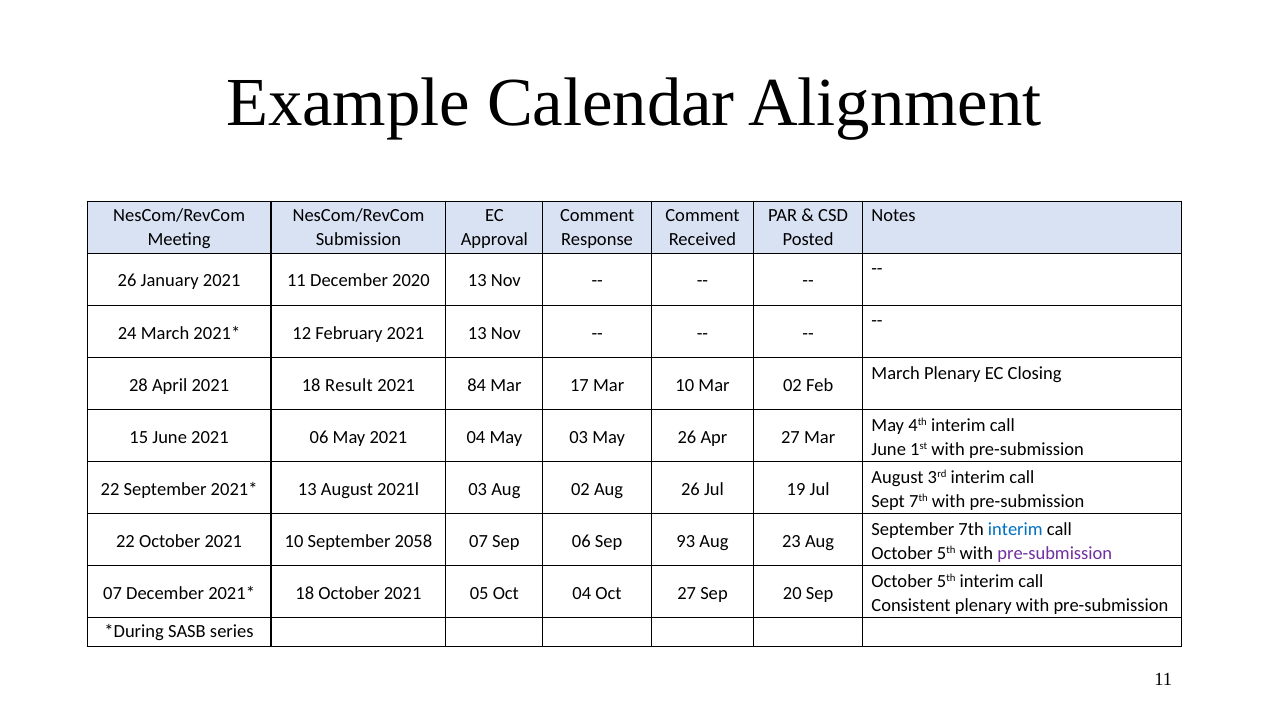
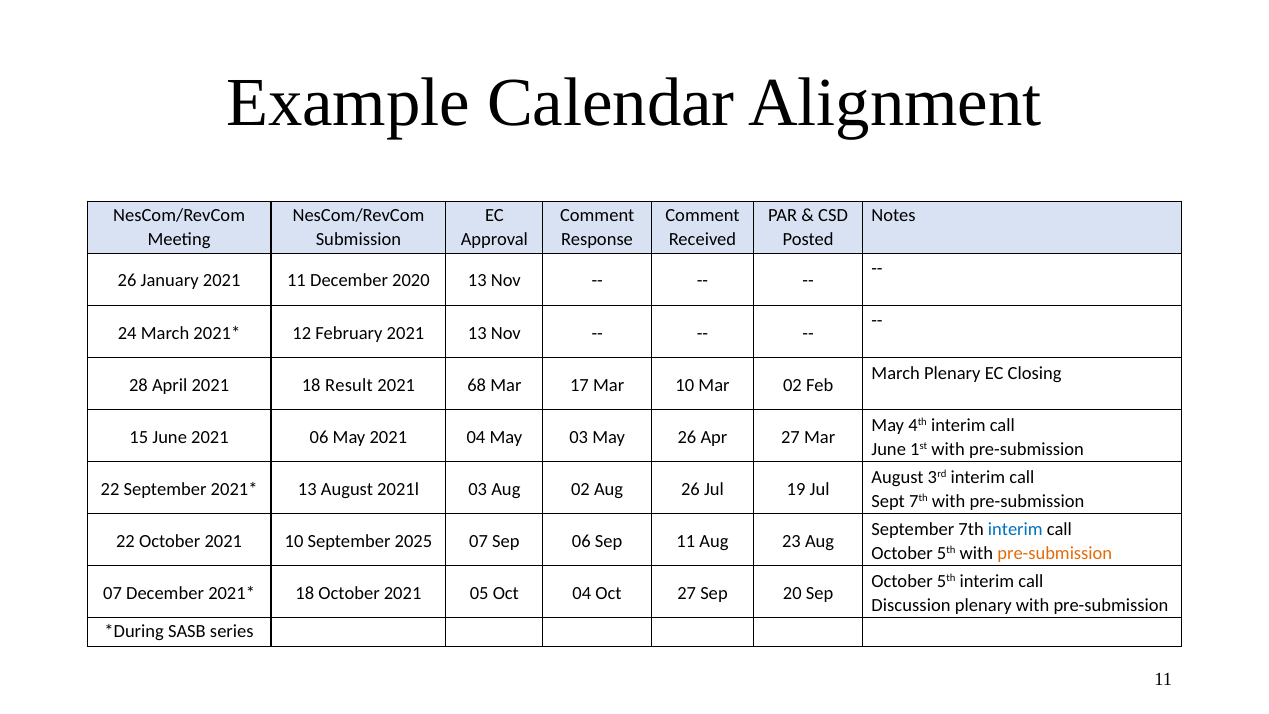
84: 84 -> 68 (477, 385)
2058: 2058 -> 2025 (413, 541)
Sep 93: 93 -> 11 (686, 541)
pre-submission colour: purple -> orange (1055, 553)
Consistent: Consistent -> Discussion (911, 605)
